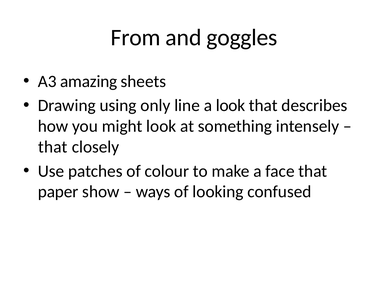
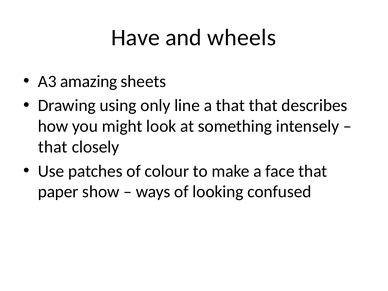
From: From -> Have (135, 38)
goggles: goggles -> wheels (242, 38)
a look: look -> that (230, 106)
